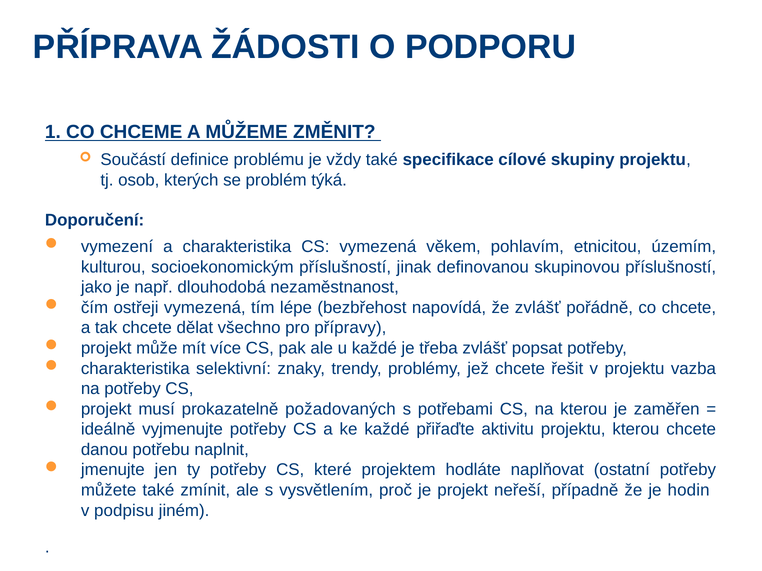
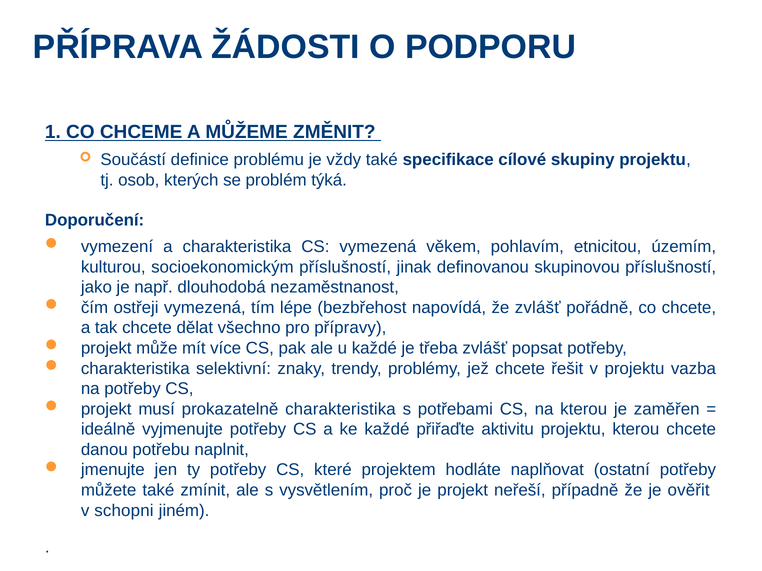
prokazatelně požadovaných: požadovaných -> charakteristika (340, 409)
hodin: hodin -> ověřit (689, 491)
podpisu: podpisu -> schopni (124, 511)
